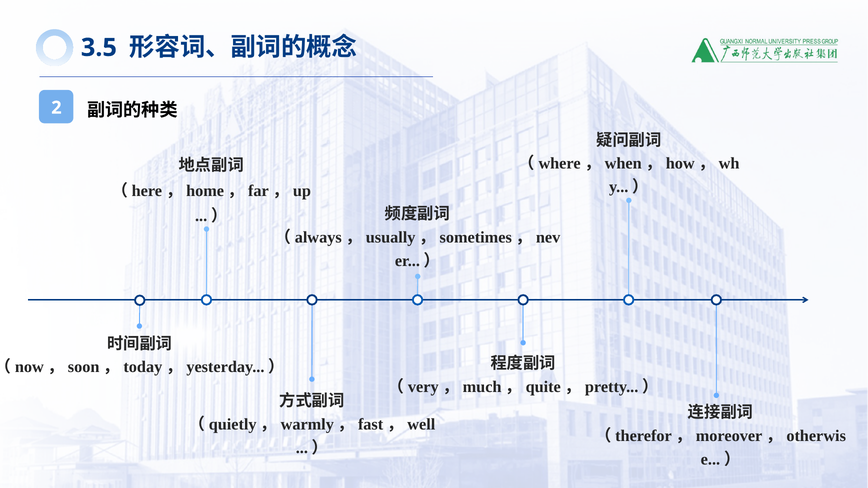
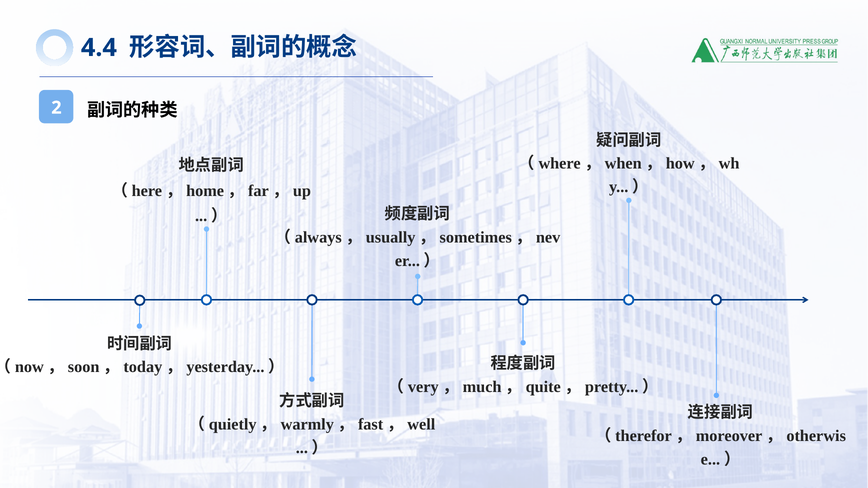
3.5: 3.5 -> 4.4 (99, 48)
